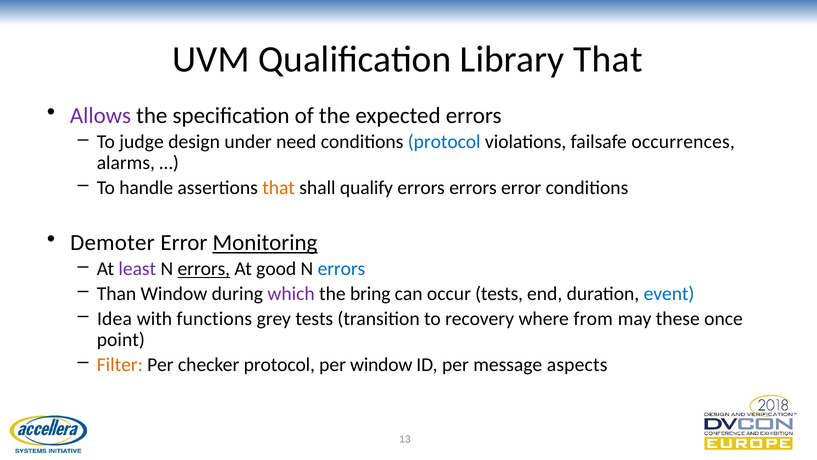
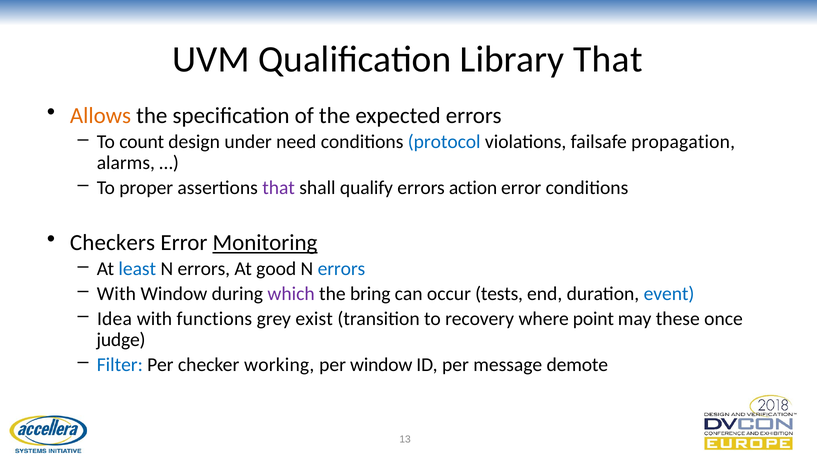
Allows colour: purple -> orange (101, 115)
judge: judge -> count (142, 142)
occurrences: occurrences -> propagation (683, 142)
handle: handle -> proper (146, 188)
that colour: orange -> purple (279, 188)
errors errors: errors -> action (473, 188)
Demoter: Demoter -> Checkers (113, 243)
least colour: purple -> blue (137, 269)
errors underline: present -> none (204, 269)
Than: Than -> With (116, 294)
grey tests: tests -> exist (314, 318)
from: from -> point (593, 318)
point: point -> judge (121, 339)
Filter colour: orange -> blue (120, 364)
checker protocol: protocol -> working (279, 364)
aspects: aspects -> demote (577, 364)
